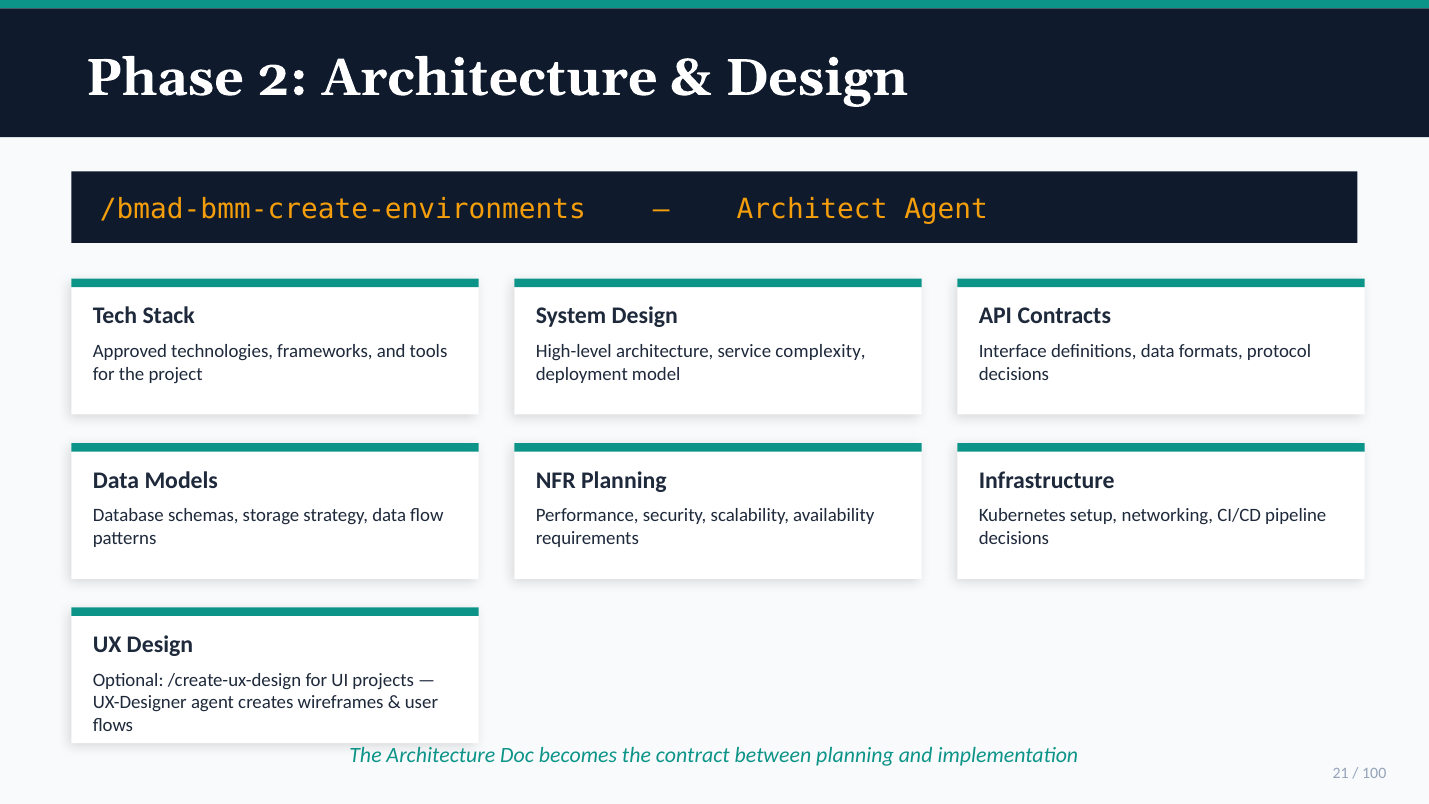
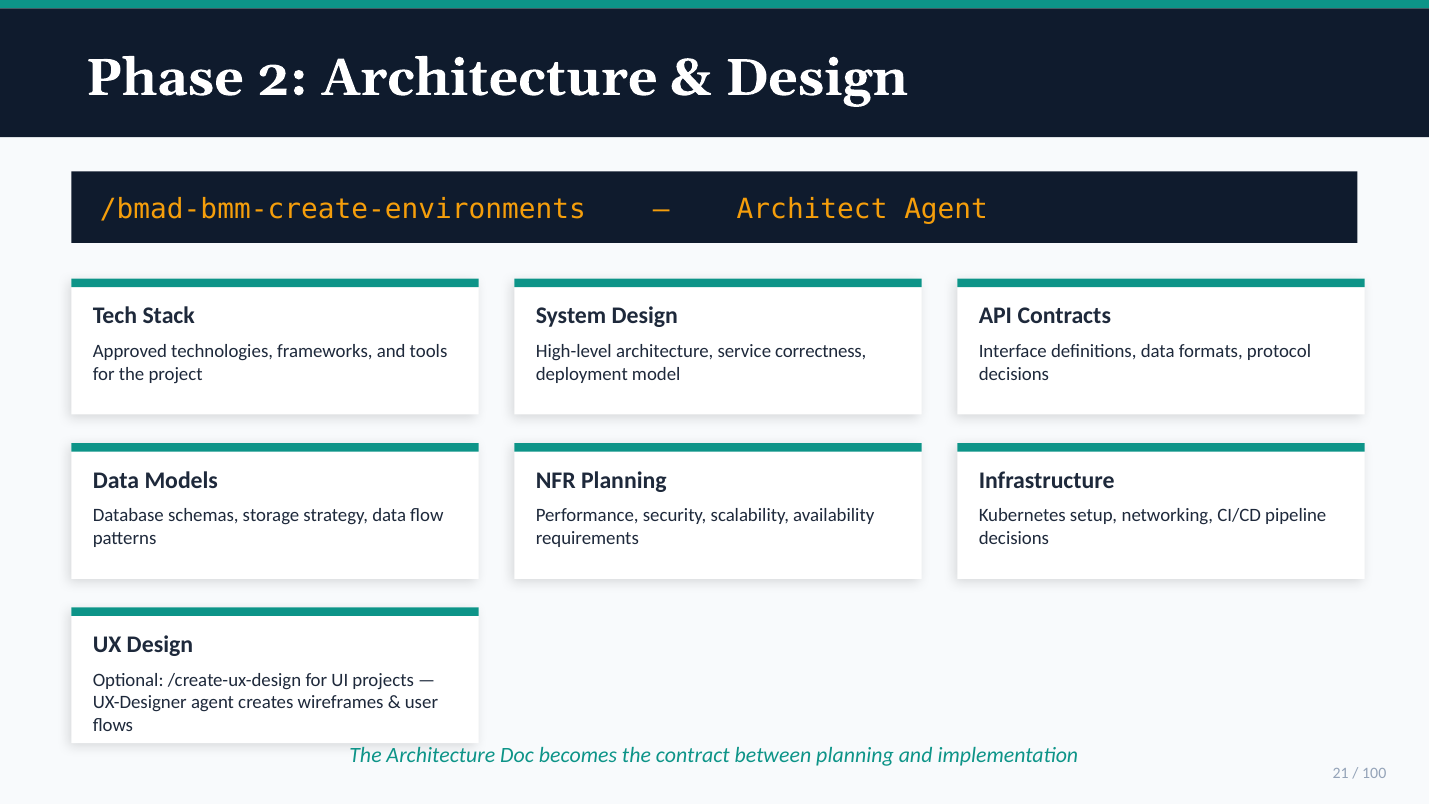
complexity: complexity -> correctness (821, 351)
